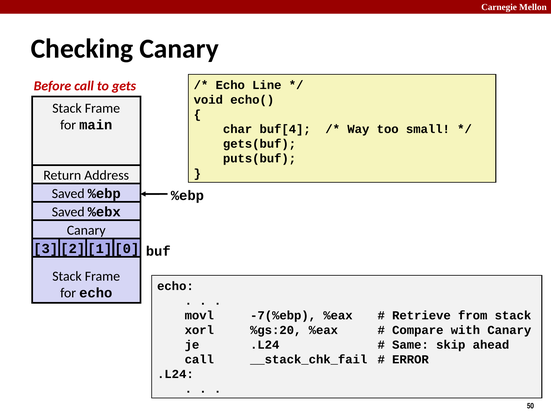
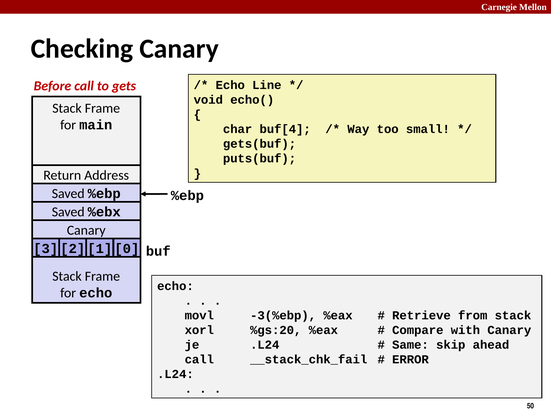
-7(%ebp: -7(%ebp -> -3(%ebp (283, 316)
